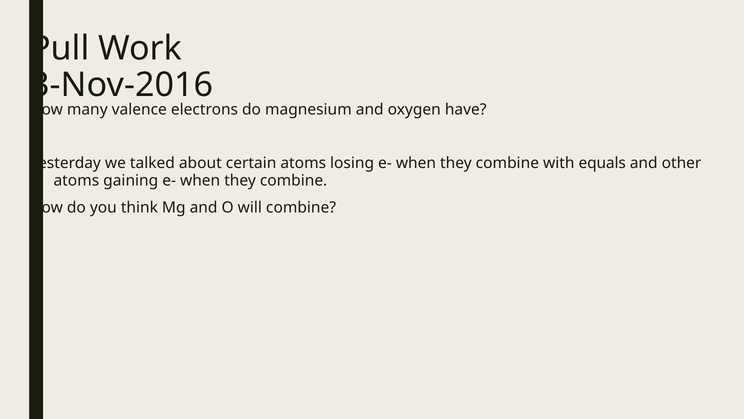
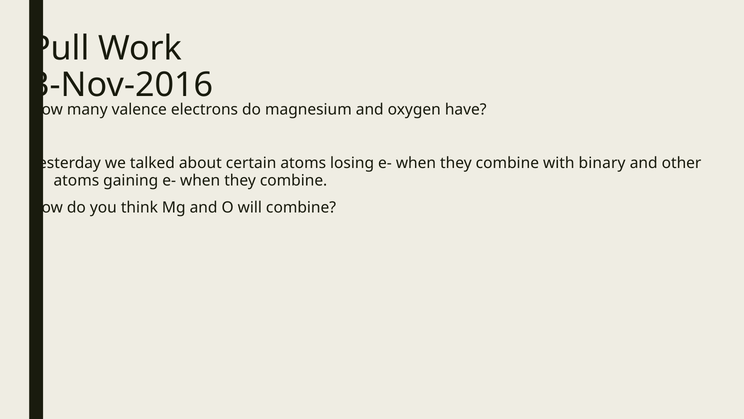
equals: equals -> binary (602, 163)
